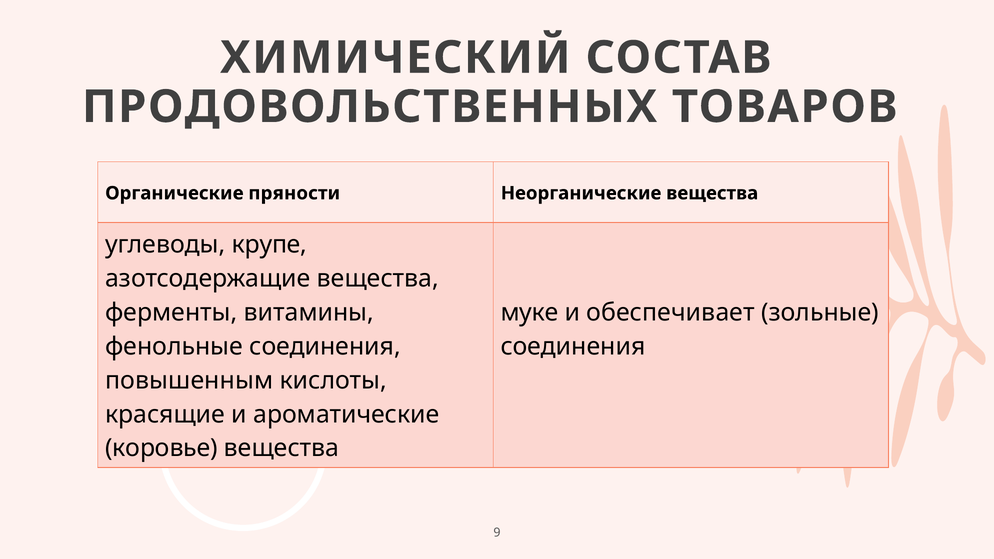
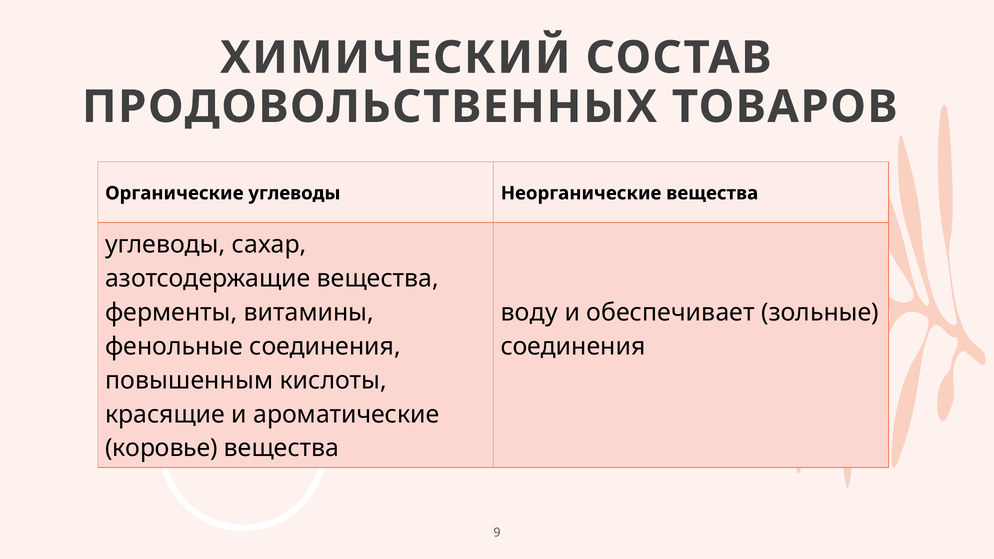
Органические пряности: пряности -> углеводы (294, 193)
крупе: крупе -> сахар (269, 245)
муке: муке -> воду (529, 313)
